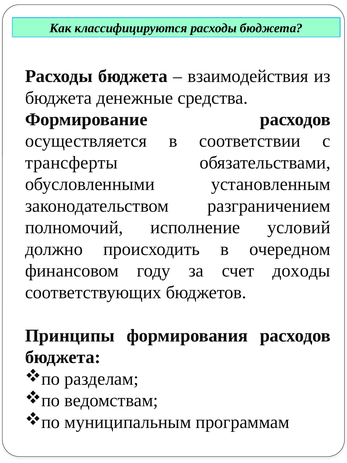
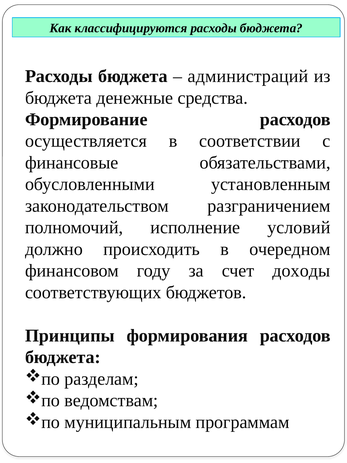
взаимодействия: взаимодействия -> администраций (248, 76)
трансферты: трансферты -> финансовые (72, 163)
